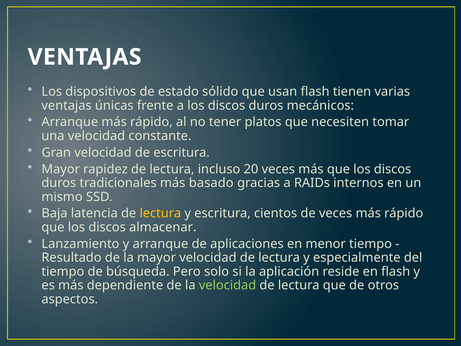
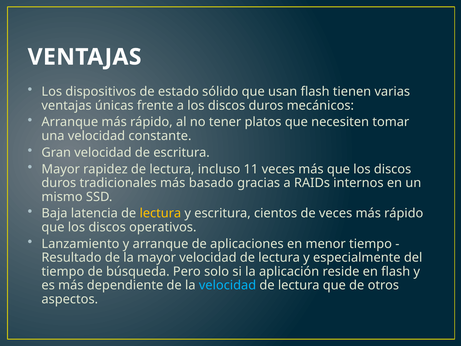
20: 20 -> 11 (251, 169)
almacenar: almacenar -> operativos (163, 227)
velocidad colour: light green -> light blue (228, 285)
